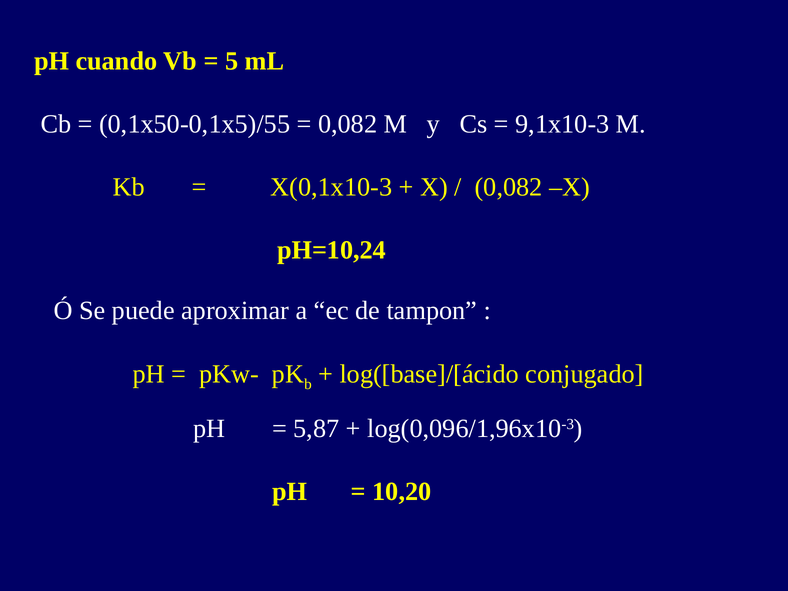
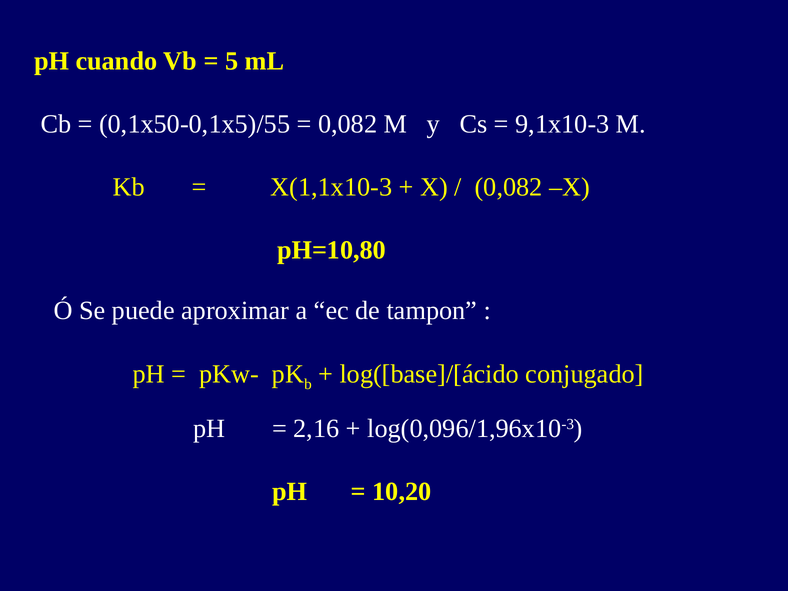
X(0,1x10-3: X(0,1x10-3 -> X(1,1x10-3 (331, 187)
pH=10,24: pH=10,24 -> pH=10,80 (332, 250)
5,87: 5,87 -> 2,16 (316, 429)
